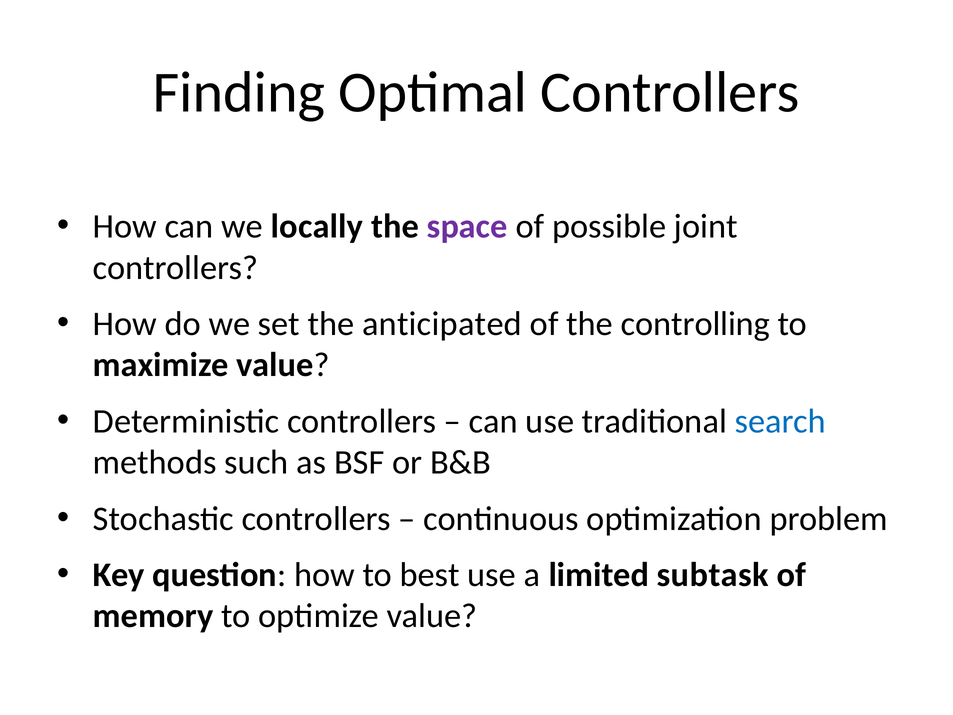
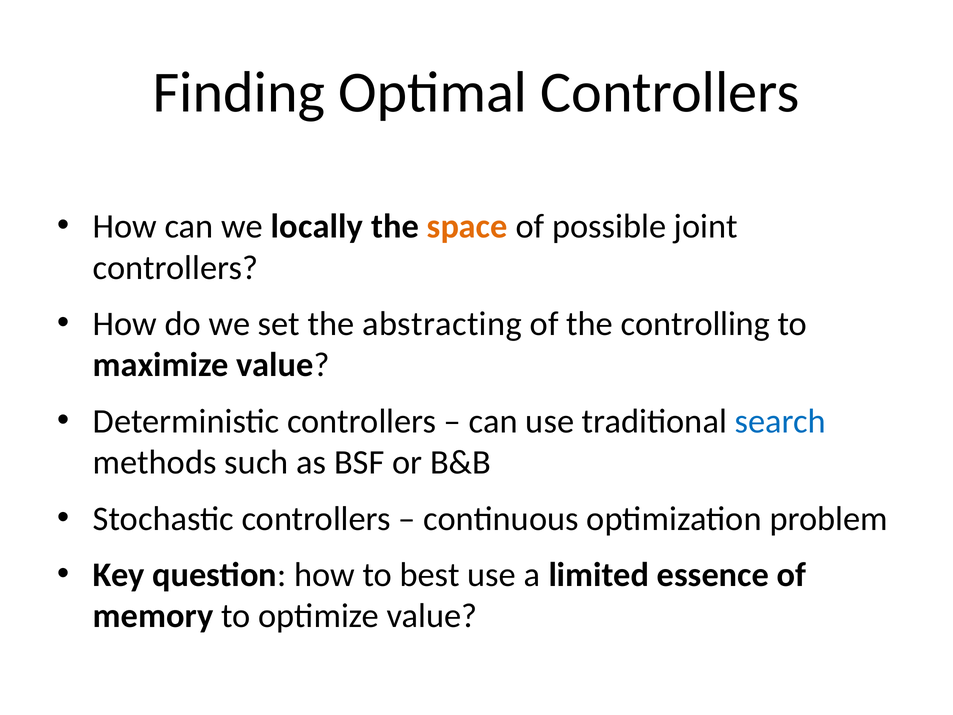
space colour: purple -> orange (467, 226)
anticipated: anticipated -> abstracting (442, 324)
subtask: subtask -> essence (713, 575)
